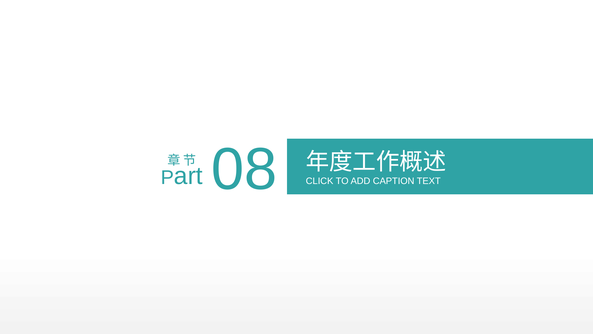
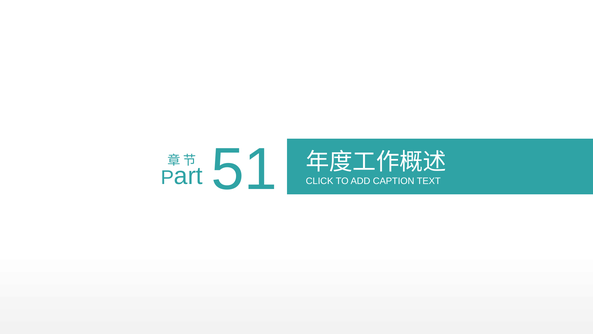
08: 08 -> 51 (244, 169)
